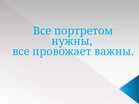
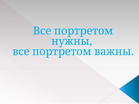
провожает: провожает -> портретом (62, 52)
